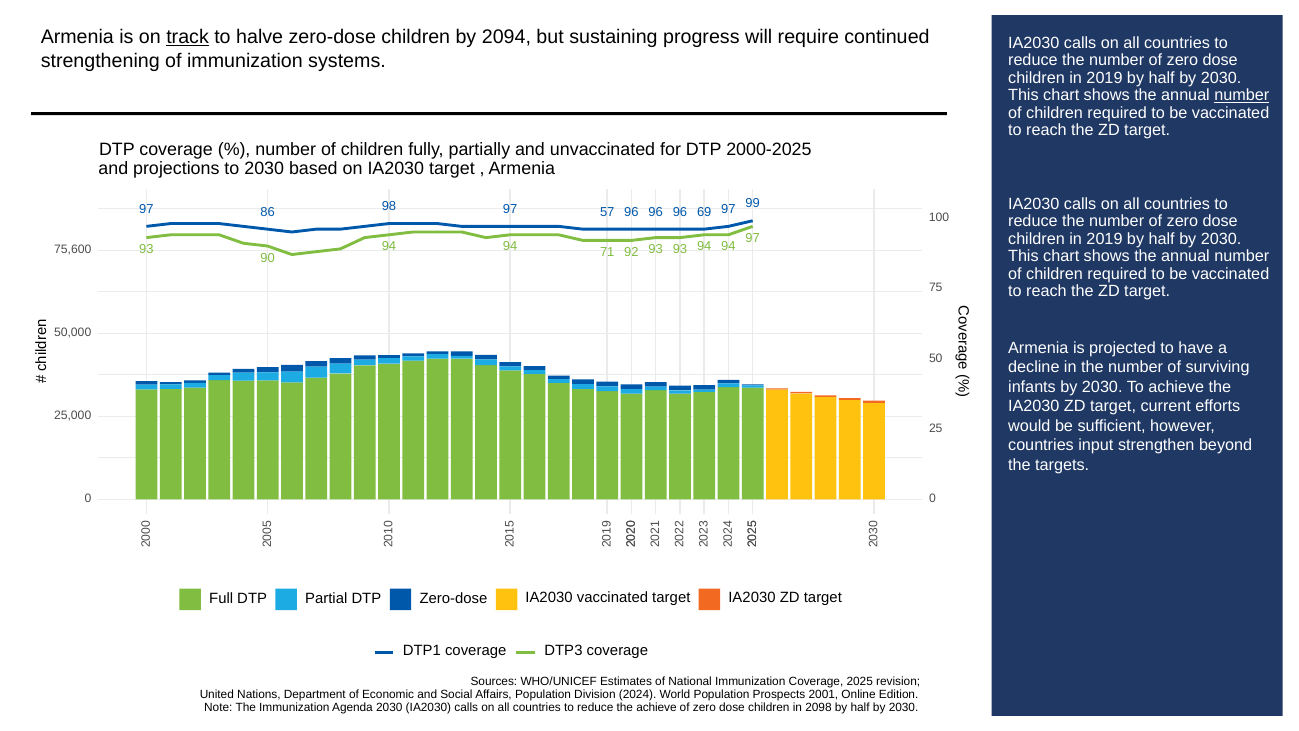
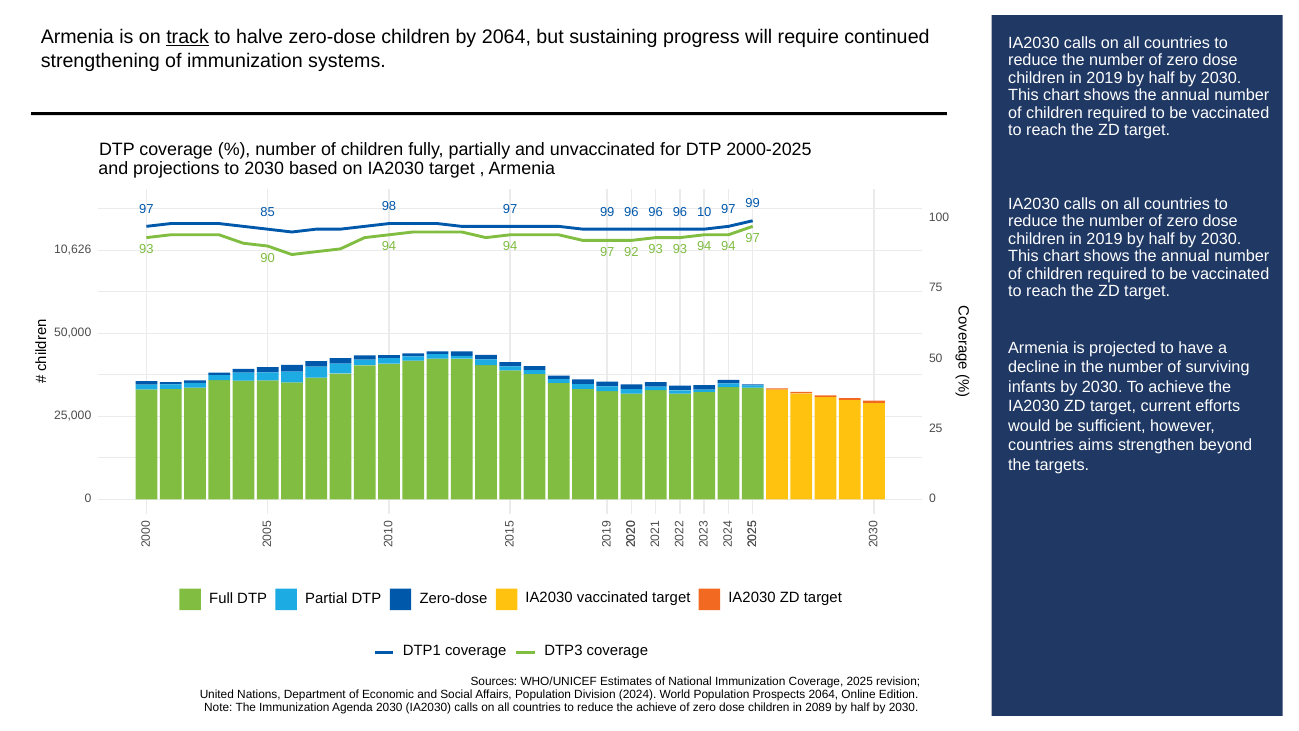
by 2094: 2094 -> 2064 (506, 37)
number underline: present -> none (1242, 95)
86: 86 -> 85 (268, 212)
98 97 57: 57 -> 99 (607, 212)
69: 69 -> 10 (704, 212)
71: 71 -> 97 (607, 252)
75,600: 75,600 -> 10,626 (73, 249)
input: input -> aims (1096, 445)
Prospects 2001: 2001 -> 2064 (823, 694)
2098: 2098 -> 2089 (818, 707)
